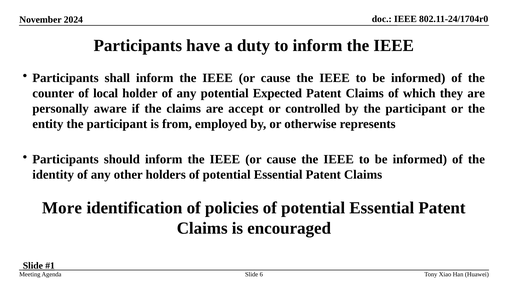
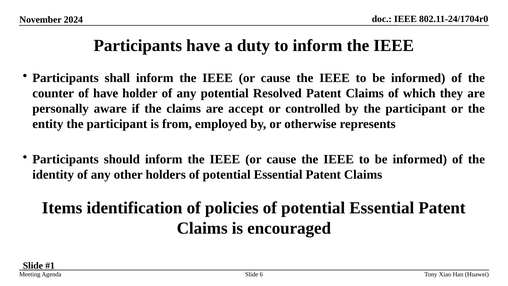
of local: local -> have (106, 93)
Expected: Expected -> Resolved (277, 93)
More: More -> Items (62, 208)
